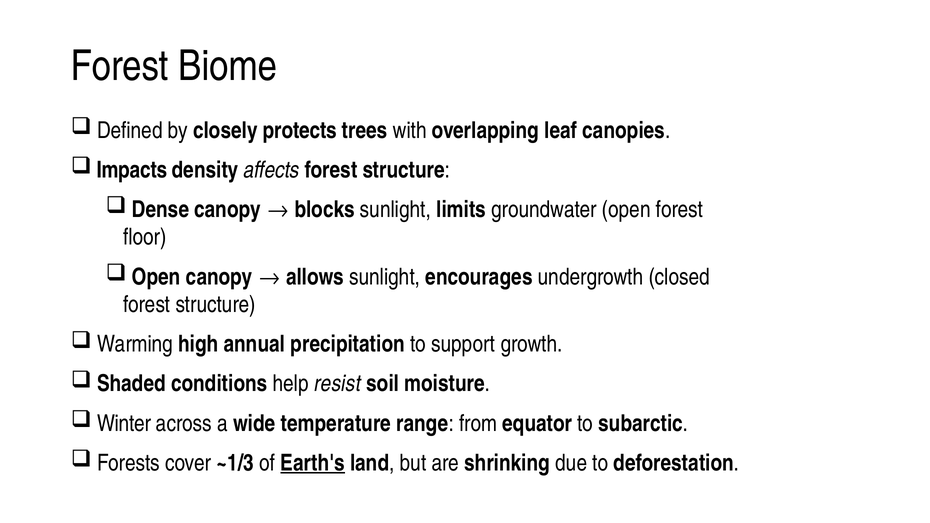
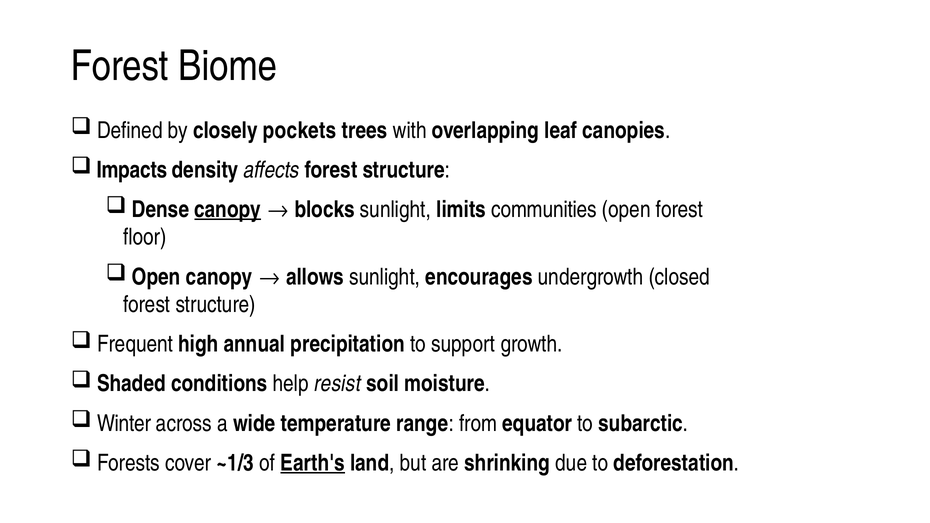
protects: protects -> pockets (300, 130)
canopy underline: none -> present (228, 209)
groundwater: groundwater -> communities (544, 209)
Warming: Warming -> Frequent (135, 344)
